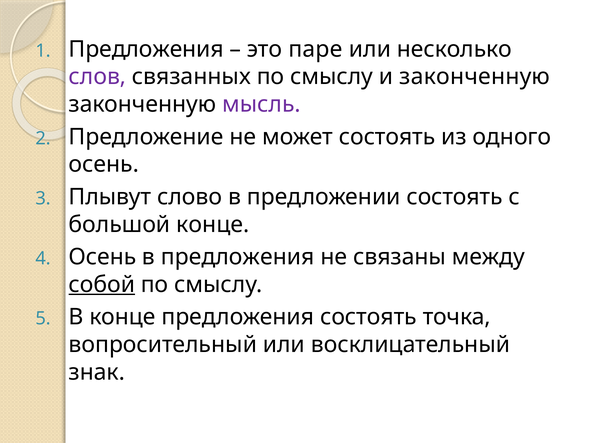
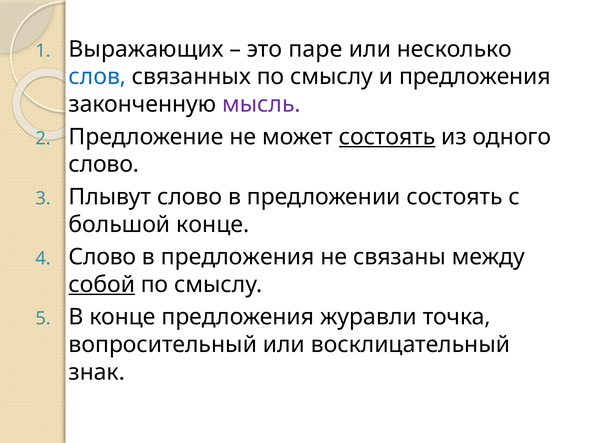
Предложения: Предложения -> Выражающих (146, 49)
слов colour: purple -> blue (97, 77)
и законченную: законченную -> предложения (475, 77)
состоять underline: none -> present (387, 137)
осень: осень -> слово (104, 164)
Осень: Осень -> Слово (102, 257)
предложения состоять: состоять -> журавли (368, 317)
